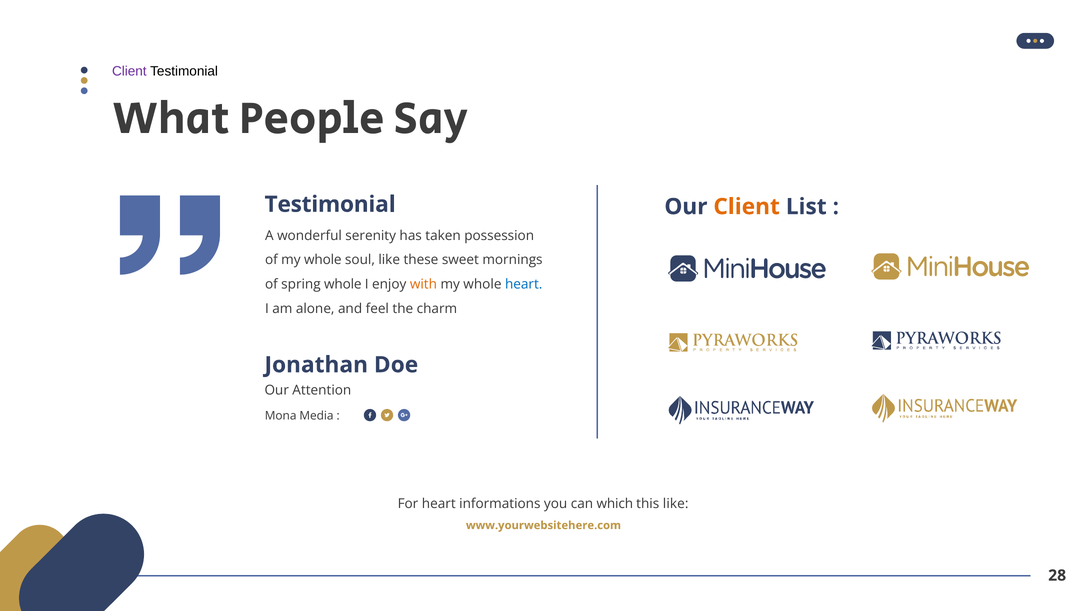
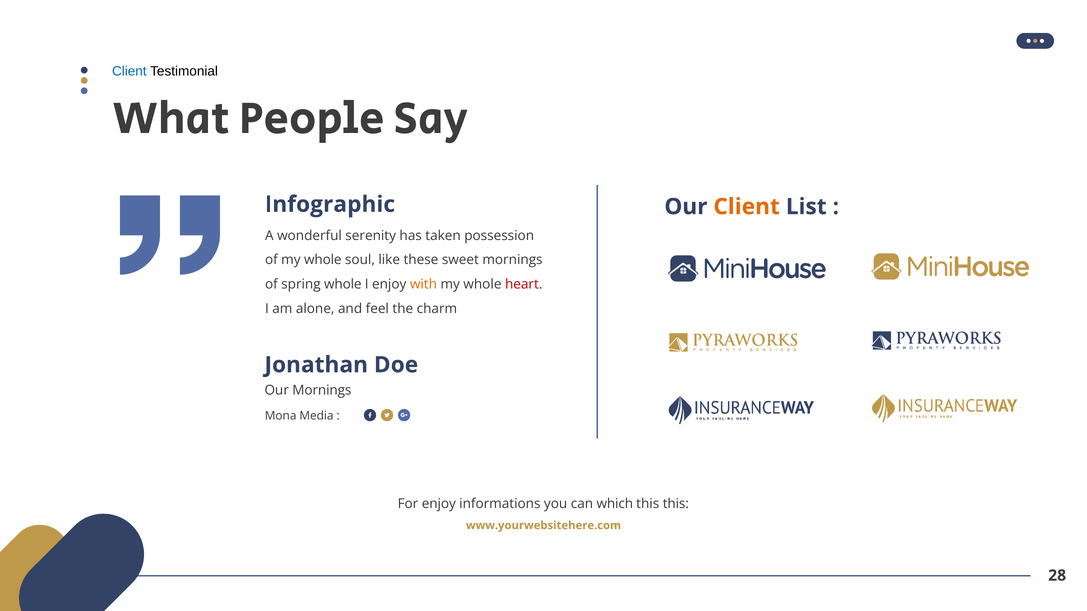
Client colour: purple -> blue (129, 71)
Testimonial: Testimonial -> Infographic (330, 205)
heart colour: blue -> red (524, 285)
Our Attention: Attention -> Mornings (322, 391)
For heart: heart -> enjoy (439, 504)
this like: like -> this (676, 504)
